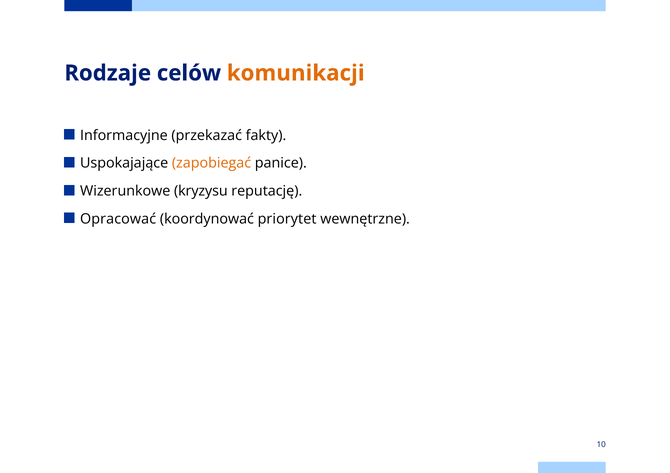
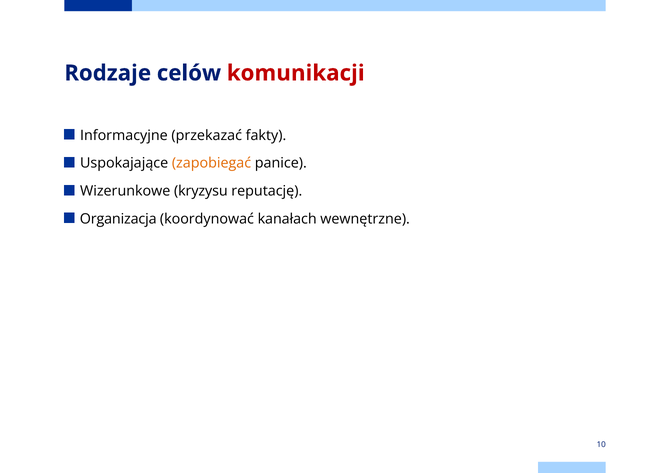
komunikacji colour: orange -> red (296, 73)
Opracować: Opracować -> Organizacja (118, 219)
priorytet: priorytet -> kanałach (287, 219)
